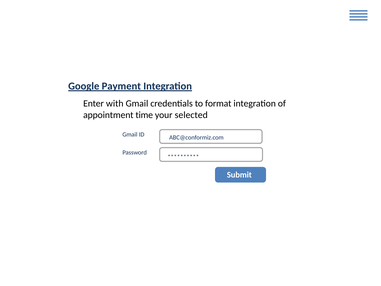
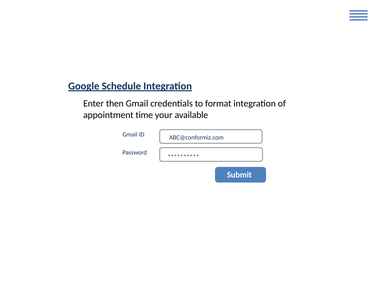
Payment: Payment -> Schedule (121, 86)
with: with -> then (115, 103)
selected: selected -> available (191, 115)
